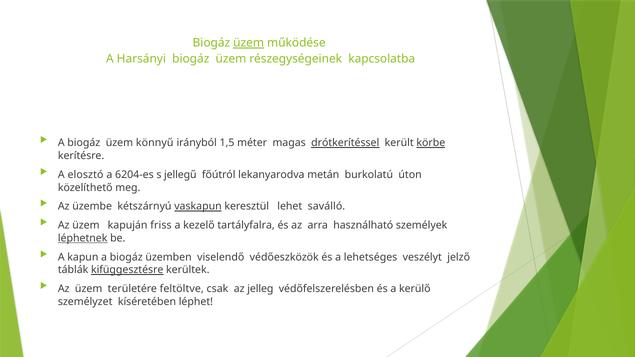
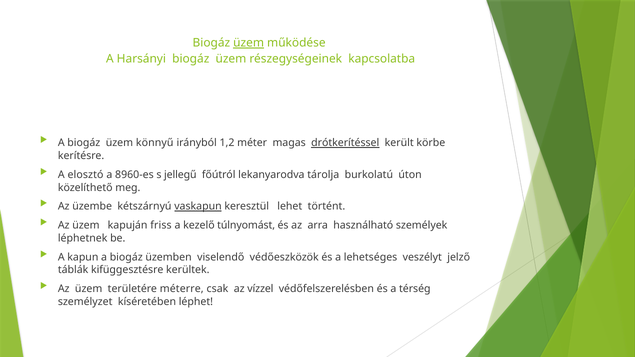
1,5: 1,5 -> 1,2 (227, 143)
körbe underline: present -> none (431, 143)
6204-es: 6204-es -> 8960-es (134, 175)
metán: metán -> tárolja (323, 175)
saválló: saválló -> történt (326, 207)
tartályfalra: tartályfalra -> túlnyomást (246, 225)
léphetnek underline: present -> none (83, 238)
kifüggesztésre underline: present -> none (127, 270)
feltöltve: feltöltve -> méterre (182, 289)
jelleg: jelleg -> vízzel (260, 289)
kerülő: kerülő -> térség (415, 289)
